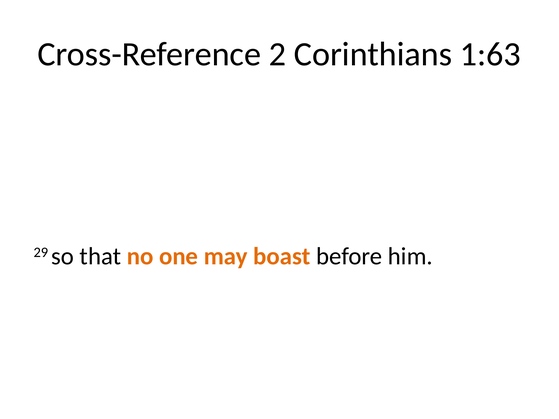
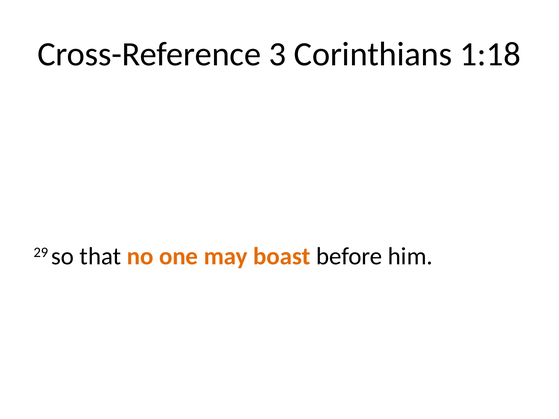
2: 2 -> 3 (277, 54)
1:63: 1:63 -> 1:18 (490, 54)
